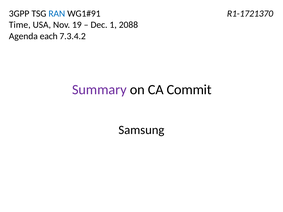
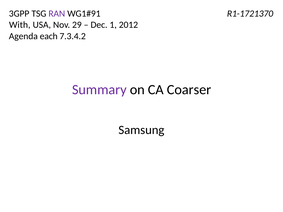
RAN colour: blue -> purple (57, 14)
Time: Time -> With (20, 25)
19: 19 -> 29 (77, 25)
2088: 2088 -> 2012 (128, 25)
Commit: Commit -> Coarser (189, 90)
